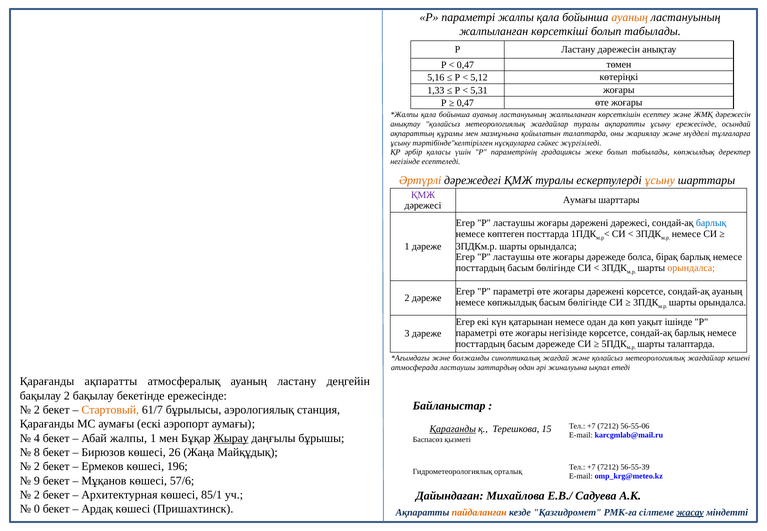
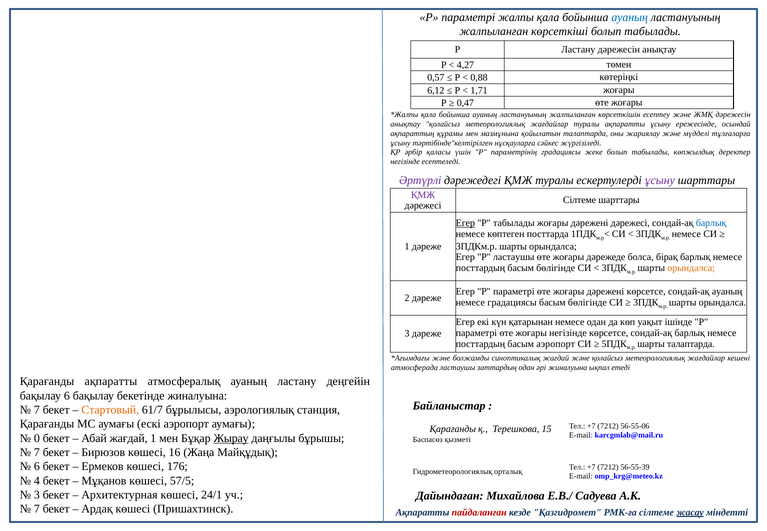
ауаның colour: orange -> blue (630, 17)
0,47: 0,47 -> 4,27 (465, 65)
5,16: 5,16 -> 0,57 (436, 78)
5,12: 5,12 -> 0,88 (479, 78)
1,33: 1,33 -> 6,12 (436, 90)
5,31: 5,31 -> 1,71 (479, 90)
Әртүрлі colour: orange -> purple (420, 180)
ұсыну colour: orange -> purple (660, 180)
Аумағы: Аумағы -> Сілтеме (580, 200)
Егер underline: none -> present (465, 223)
Р ластаушы: ластаушы -> табылады (514, 223)
немесе көпжылдық: көпжылдық -> градациясы (512, 303)
басым дәрежеде: дәрежеде -> аэропорт (556, 344)
бақылау 2: 2 -> 6 (67, 396)
бекетінде ережесінде: ережесінде -> жиналуына (197, 396)
2: 2 -> 7 (37, 410)
Қарағанды underline: present -> none (453, 429)
4: 4 -> 0 (37, 438)
Абай жалпы: жалпы -> жағдай (129, 438)
8: 8 -> 7 (37, 452)
26: 26 -> 16 (175, 452)
2: 2 -> 6 (37, 467)
196: 196 -> 176 (177, 467)
9: 9 -> 4 (37, 481)
57/6: 57/6 -> 57/5 (182, 481)
2: 2 -> 3 (37, 495)
85/1: 85/1 -> 24/1 (212, 495)
0: 0 -> 7 (37, 509)
пайдаланған colour: orange -> red (479, 512)
